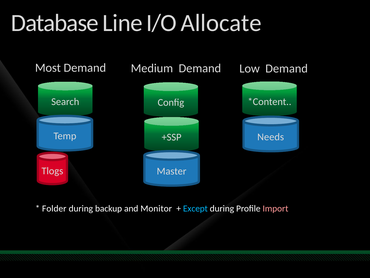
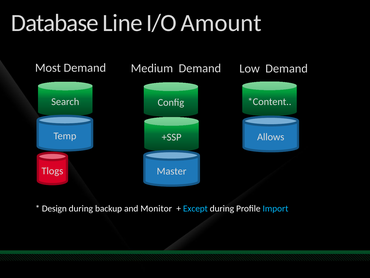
Allocate: Allocate -> Amount (221, 23)
Needs: Needs -> Allows (271, 137)
Folder: Folder -> Design (54, 208)
Import colour: pink -> light blue (275, 208)
